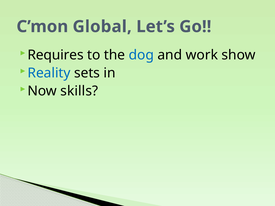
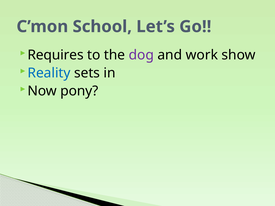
Global: Global -> School (102, 27)
dog colour: blue -> purple (141, 55)
skills: skills -> pony (79, 91)
